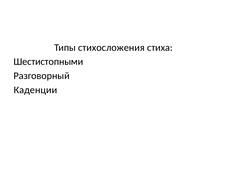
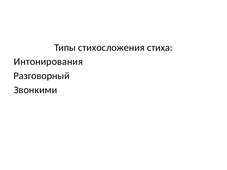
Шестистопными: Шестистопными -> Интонирования (48, 62)
Каденции: Каденции -> Звонкими (35, 90)
